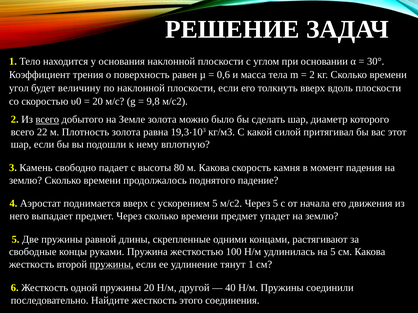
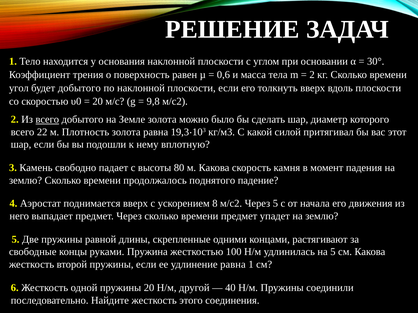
будет величину: величину -> добытого (79, 88)
ускорением 5: 5 -> 8 (215, 204)
пружины underline: present -> none (112, 265)
удлинение тянут: тянут -> равна (233, 265)
